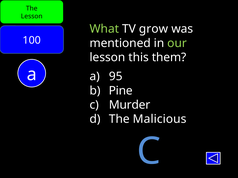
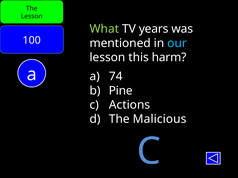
grow: grow -> years (154, 29)
our colour: light green -> light blue (177, 43)
them: them -> harm (169, 58)
95: 95 -> 74 (116, 77)
Murder: Murder -> Actions (130, 105)
